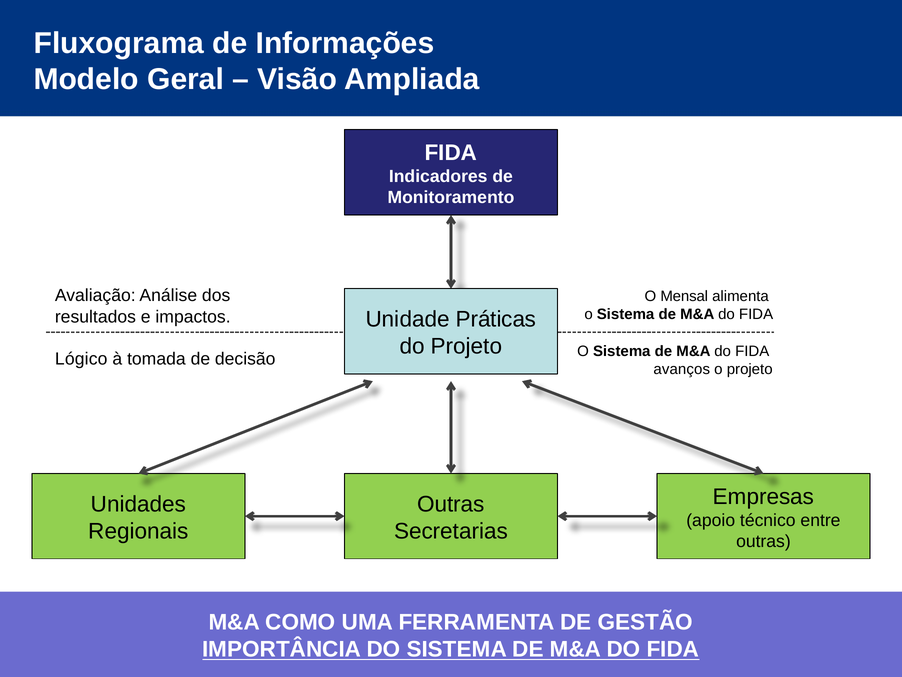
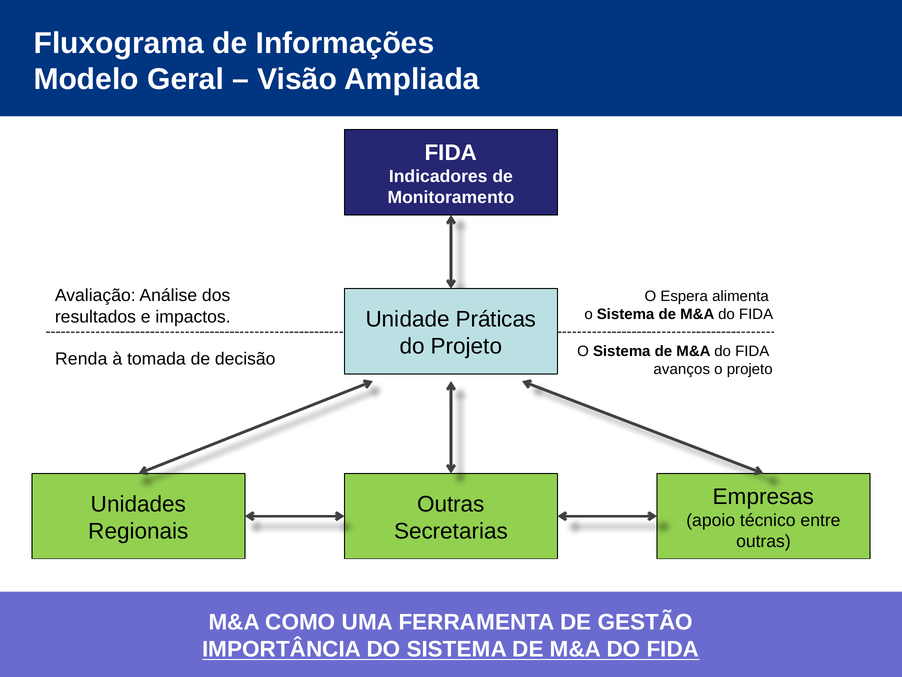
Mensal: Mensal -> Espera (684, 296)
Lógico: Lógico -> Renda (81, 359)
